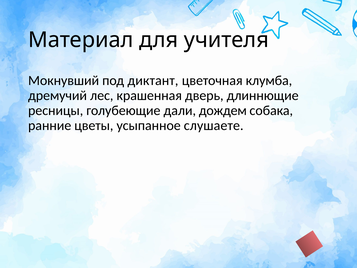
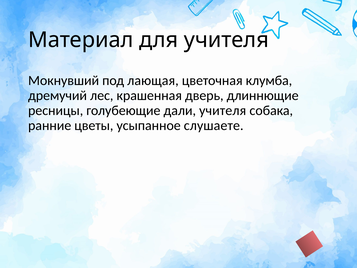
диктант: диктант -> лающая (153, 80)
дали дождем: дождем -> учителя (223, 110)
